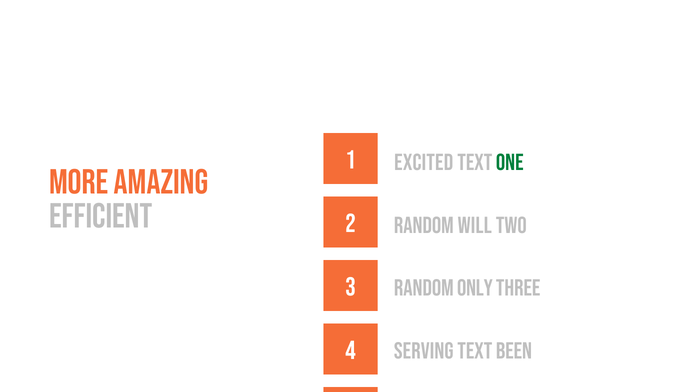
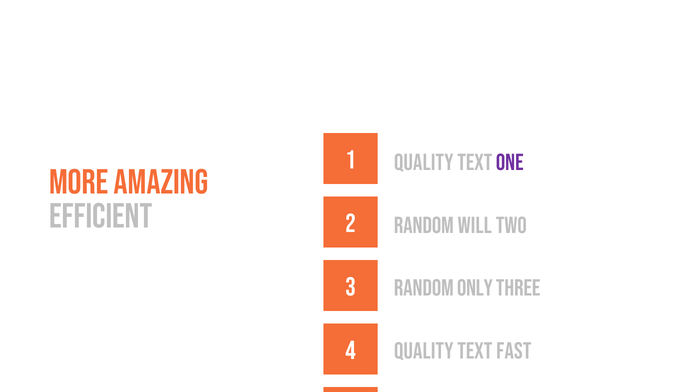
1 EXCITED: EXCITED -> QUALITY (424, 163)
ONE colour: green -> purple (510, 163)
SERVING: SERVING -> QUALITY (424, 351)
BEEN: BEEN -> FAST (514, 351)
